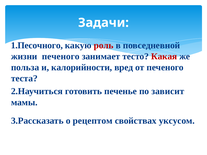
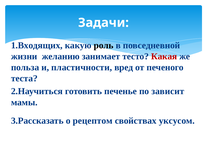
1.Песочного: 1.Песочного -> 1.Входящих (37, 45)
роль colour: red -> black (104, 45)
жизни печеного: печеного -> желанию (61, 56)
калорийности: калорийности -> пластичности (82, 67)
